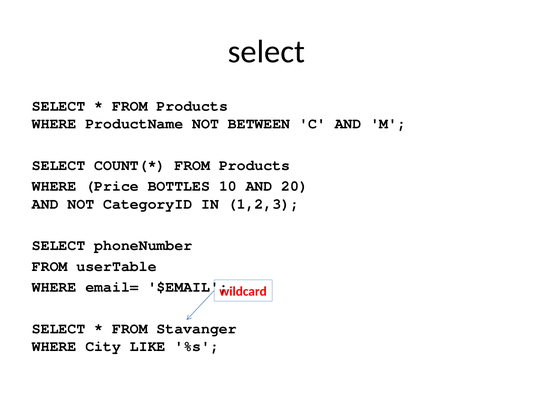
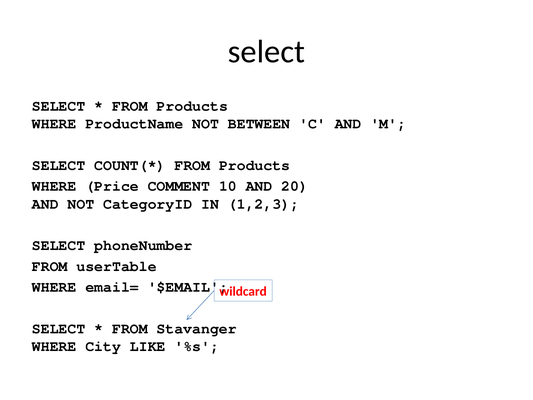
BOTTLES: BOTTLES -> COMMENT (179, 186)
